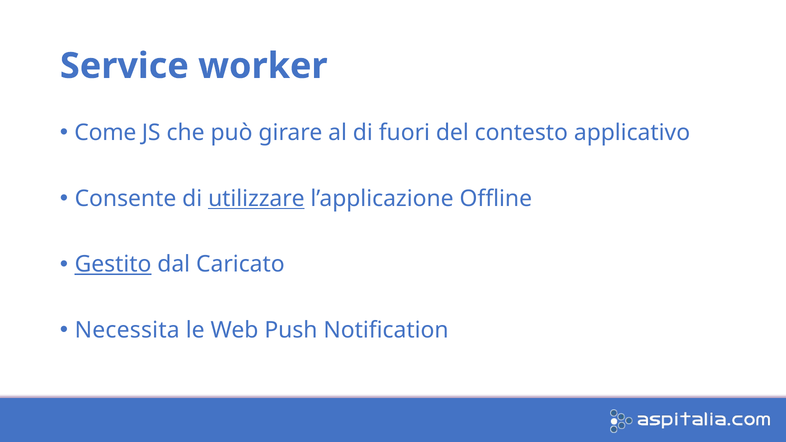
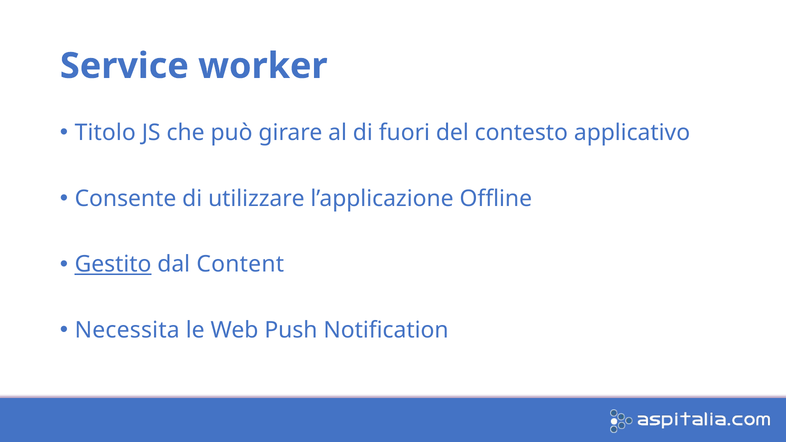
Come: Come -> Titolo (105, 133)
utilizzare underline: present -> none (256, 199)
Caricato: Caricato -> Content (240, 264)
